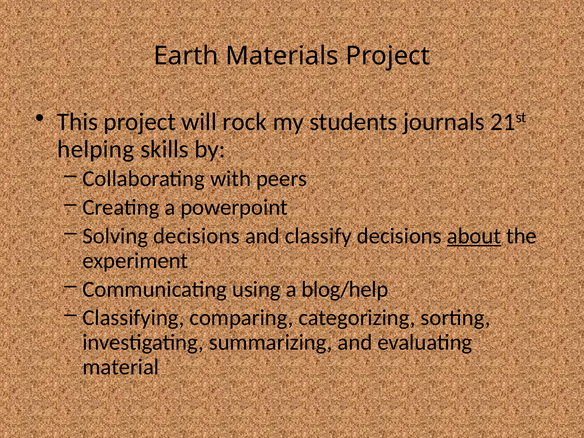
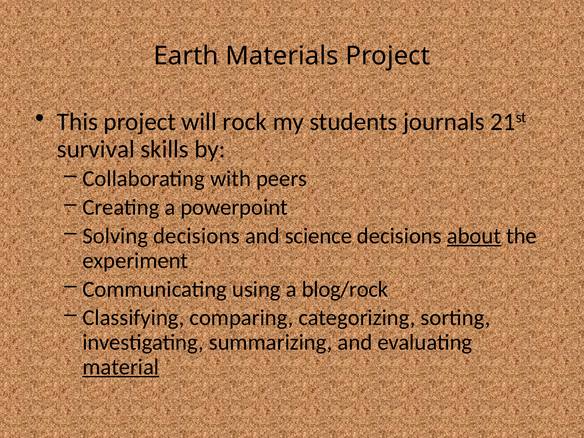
helping: helping -> survival (96, 149)
classify: classify -> science (318, 236)
blog/help: blog/help -> blog/rock (345, 289)
material underline: none -> present (121, 367)
